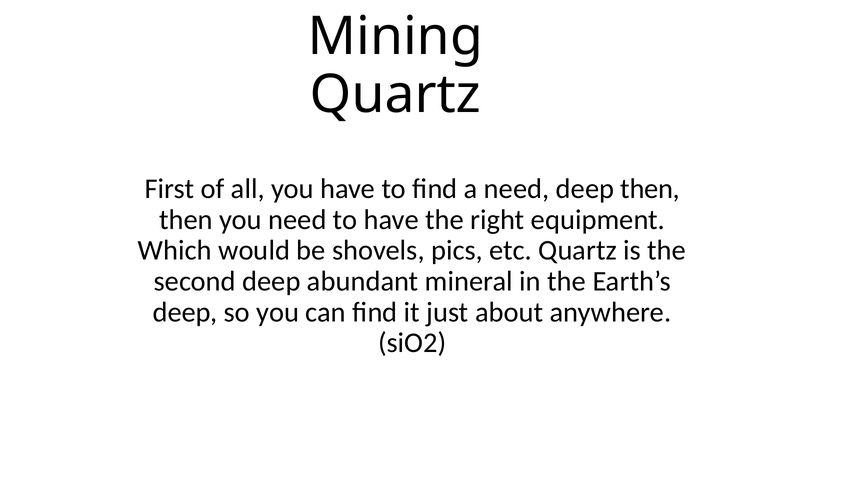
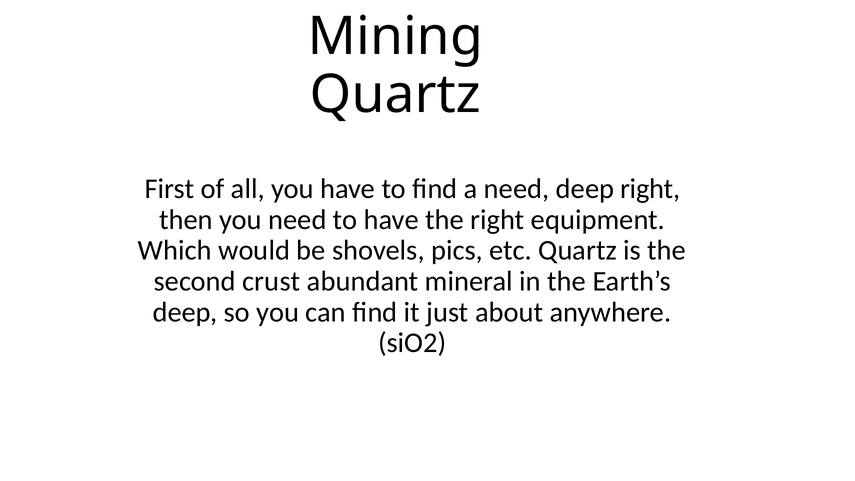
deep then: then -> right (650, 189)
second deep: deep -> crust (271, 281)
